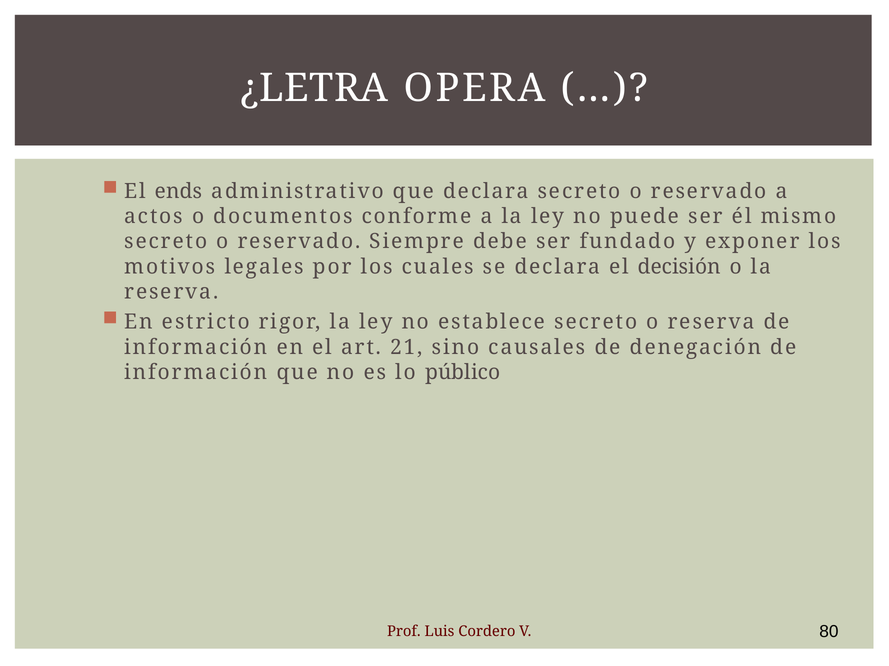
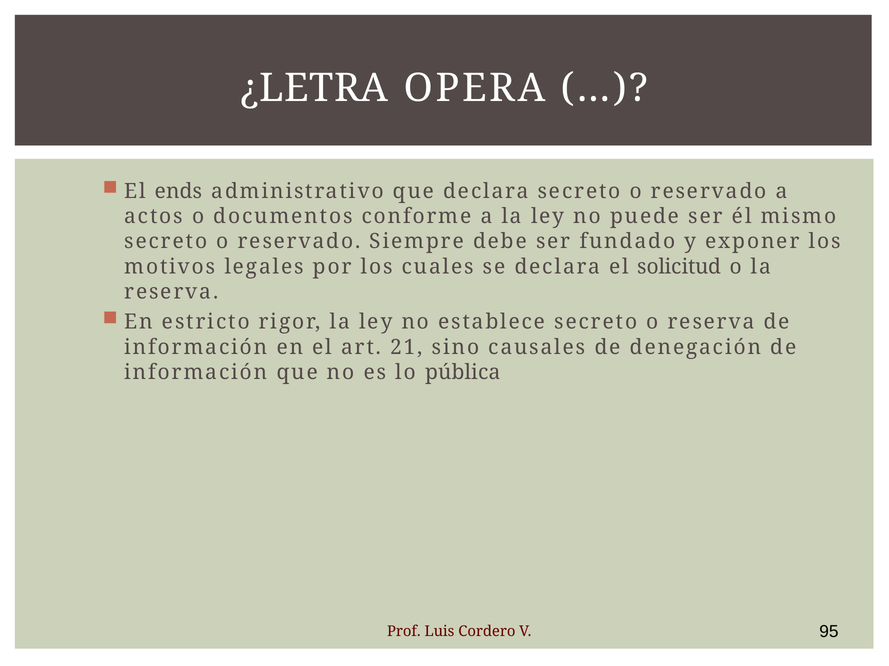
decisión: decisión -> solicitud (679, 267)
público: público -> pública (463, 373)
80: 80 -> 95 (829, 632)
